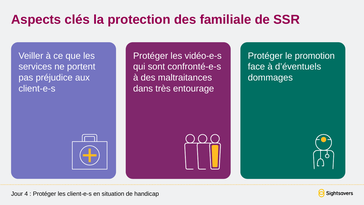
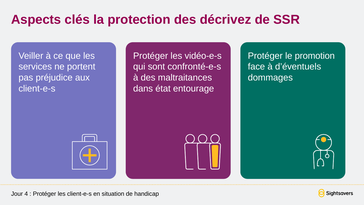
familiale: familiale -> décrivez (226, 20)
très: très -> état (163, 88)
